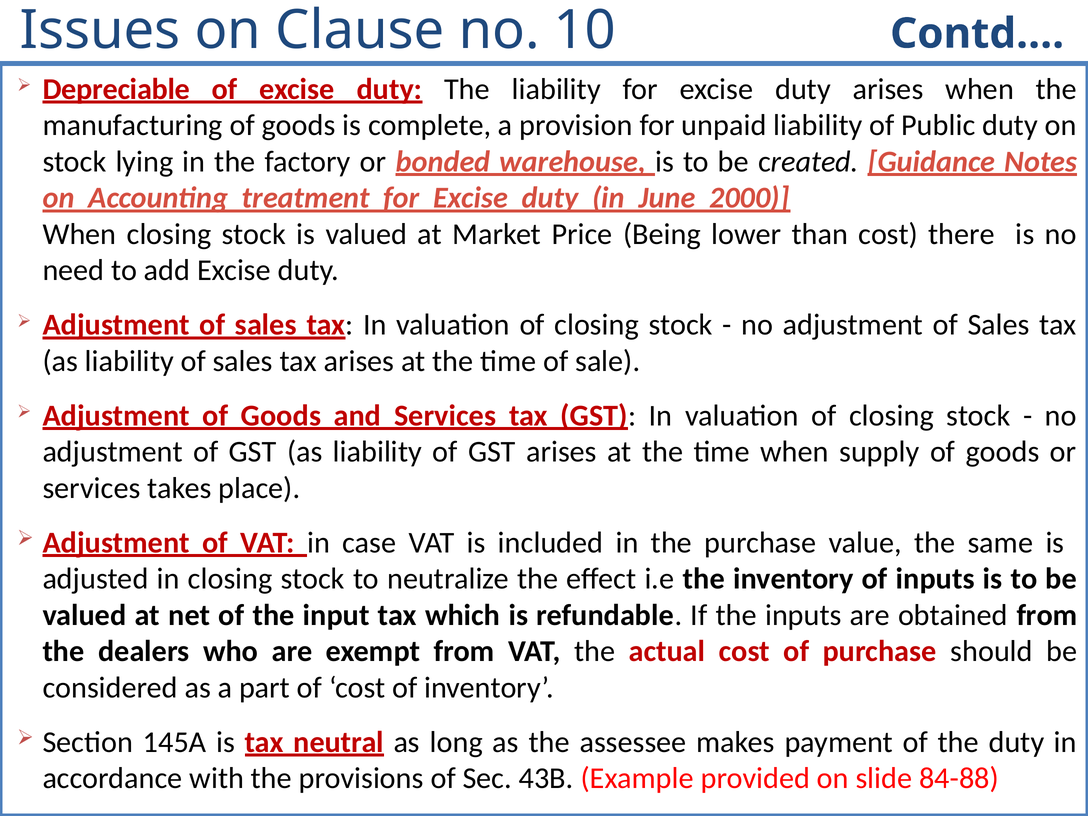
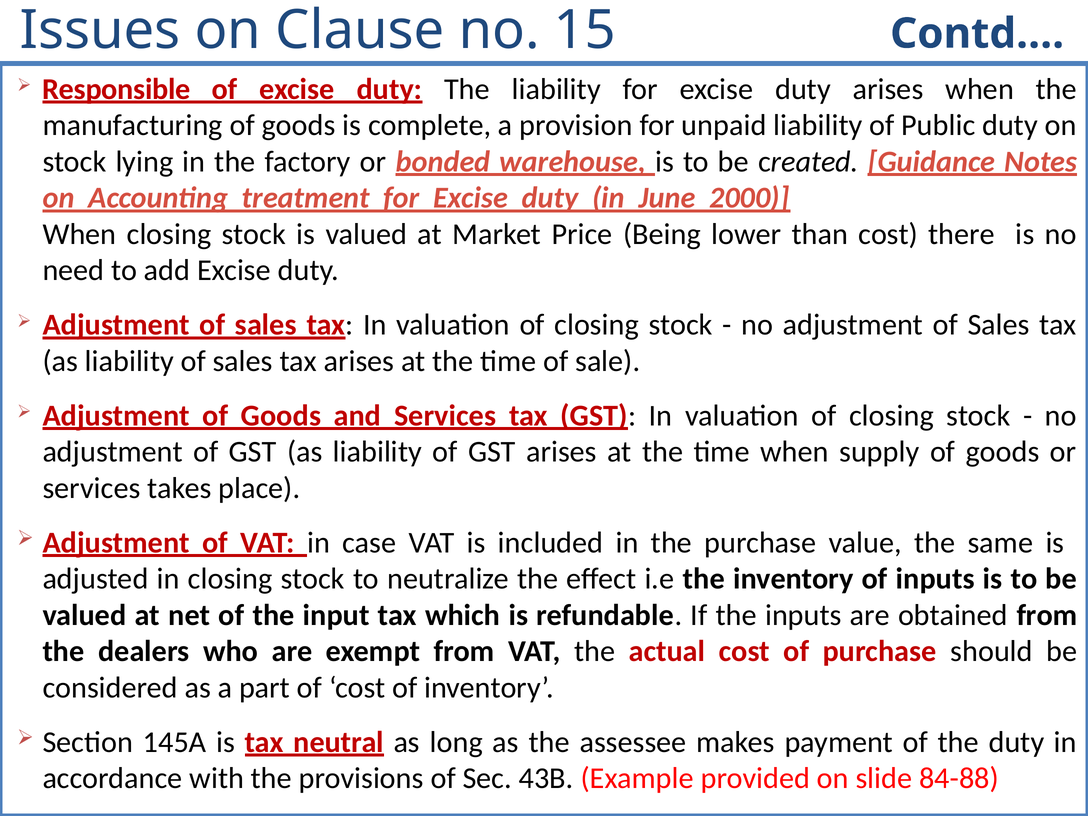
10: 10 -> 15 (585, 30)
Depreciable: Depreciable -> Responsible (116, 89)
